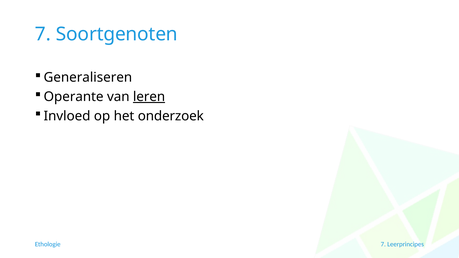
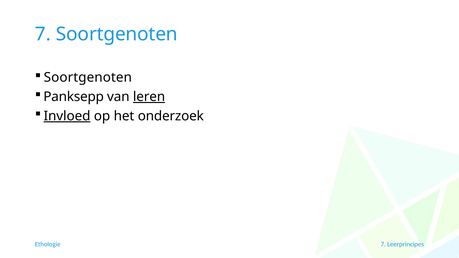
Generaliseren: Generaliseren -> Soortgenoten (88, 78)
Operante: Operante -> Panksepp (74, 97)
Invloed underline: none -> present (67, 116)
